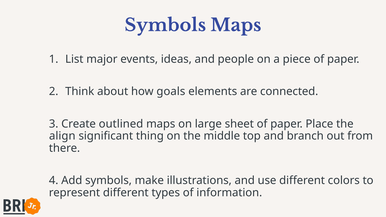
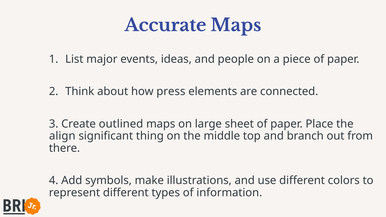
Symbols: Symbols -> Accurate (165, 25)
goals: goals -> press (171, 91)
